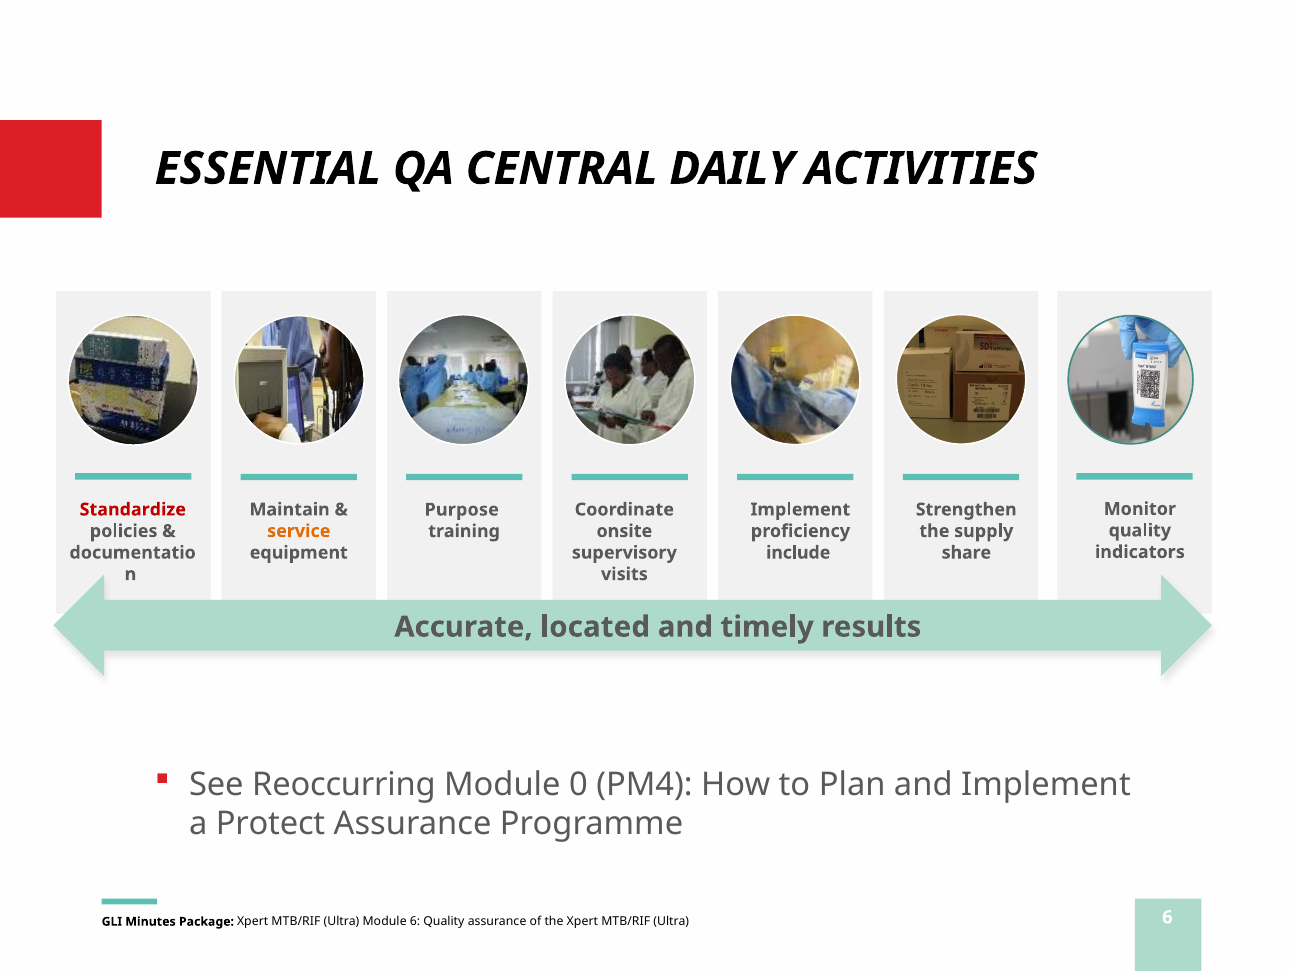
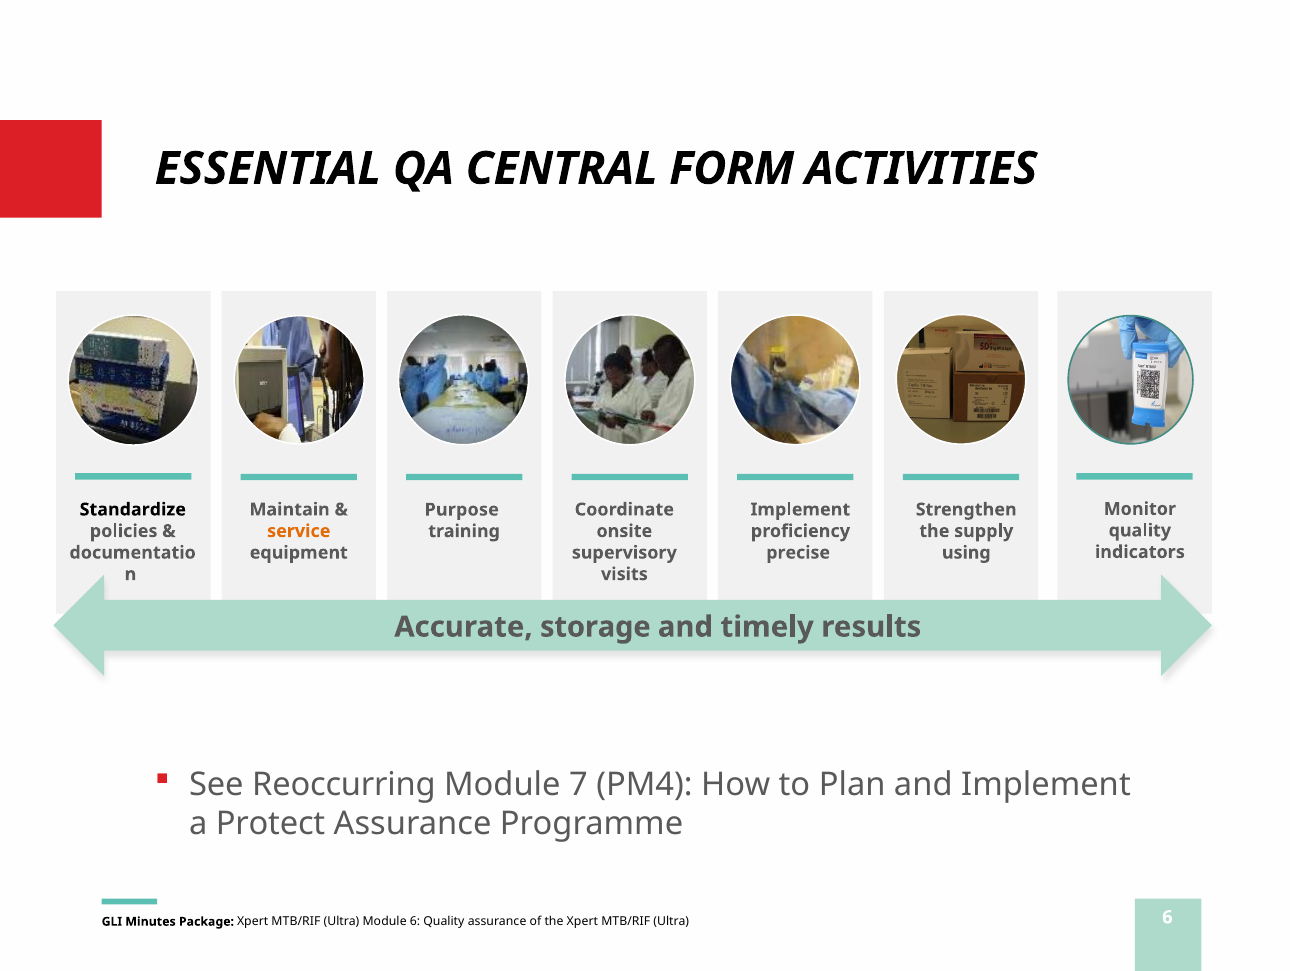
DAILY: DAILY -> FORM (732, 169)
Standardize colour: red -> black (133, 510)
include: include -> precise (798, 553)
share: share -> using (966, 553)
located: located -> storage (595, 627)
0: 0 -> 7 (578, 785)
